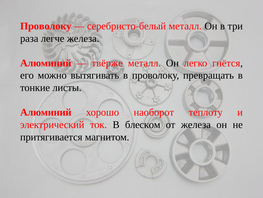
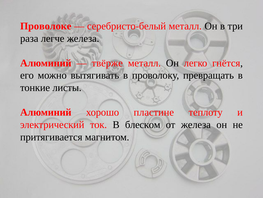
Проволоку: Проволоку -> Проволоке (46, 26)
наоборот: наоборот -> пластине (154, 112)
